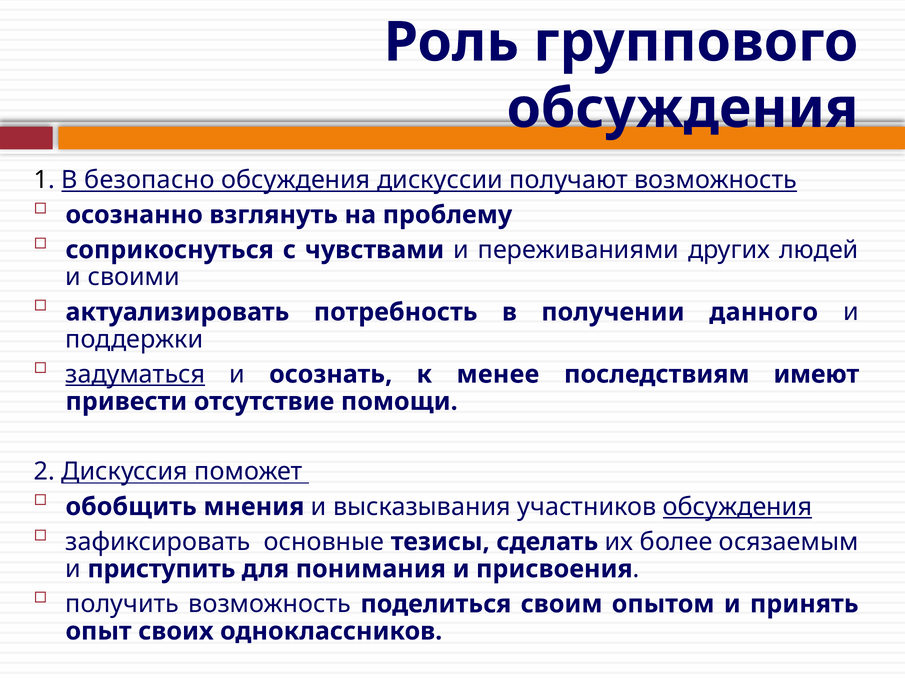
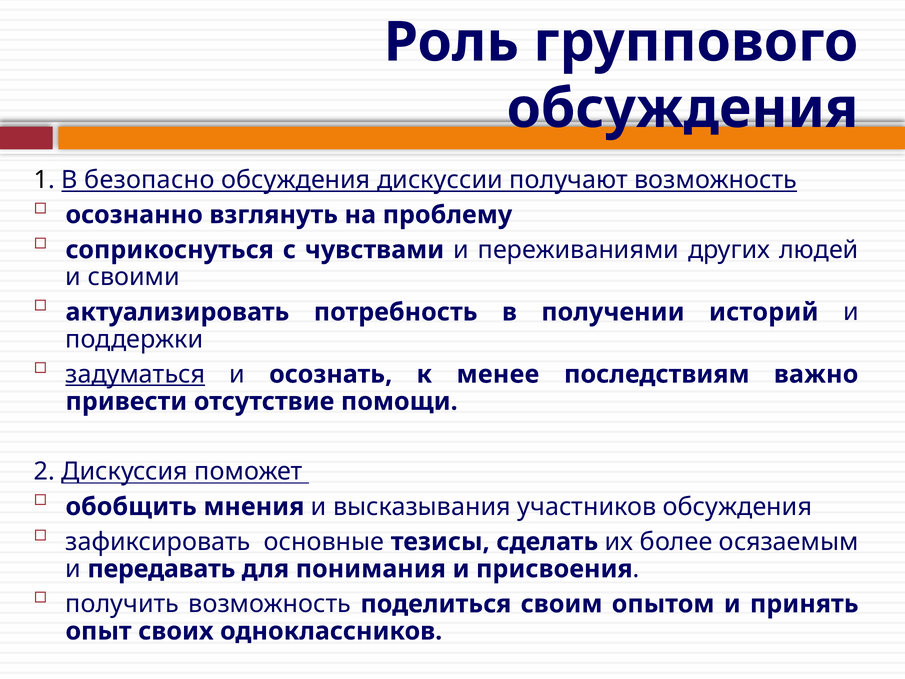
данного: данного -> историй (764, 312)
имеют: имеют -> важно (816, 374)
обсуждения underline: present -> none (737, 507)
приступить: приступить -> передавать (161, 569)
